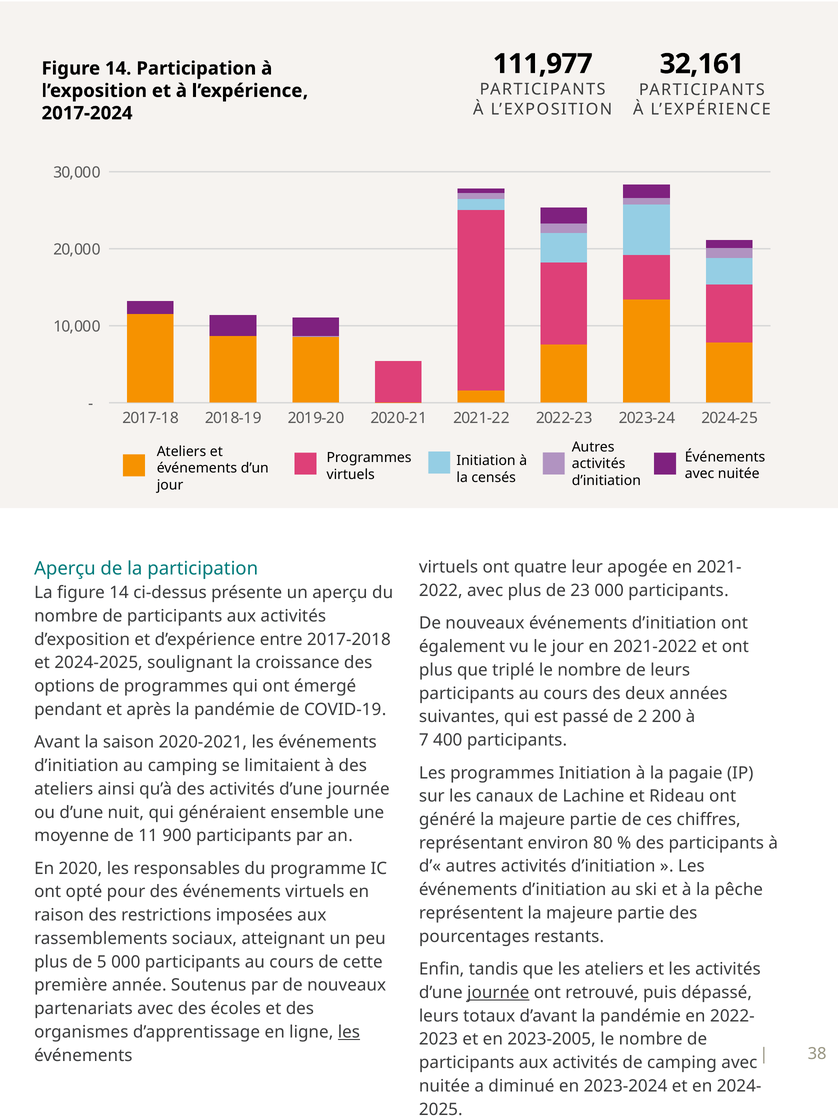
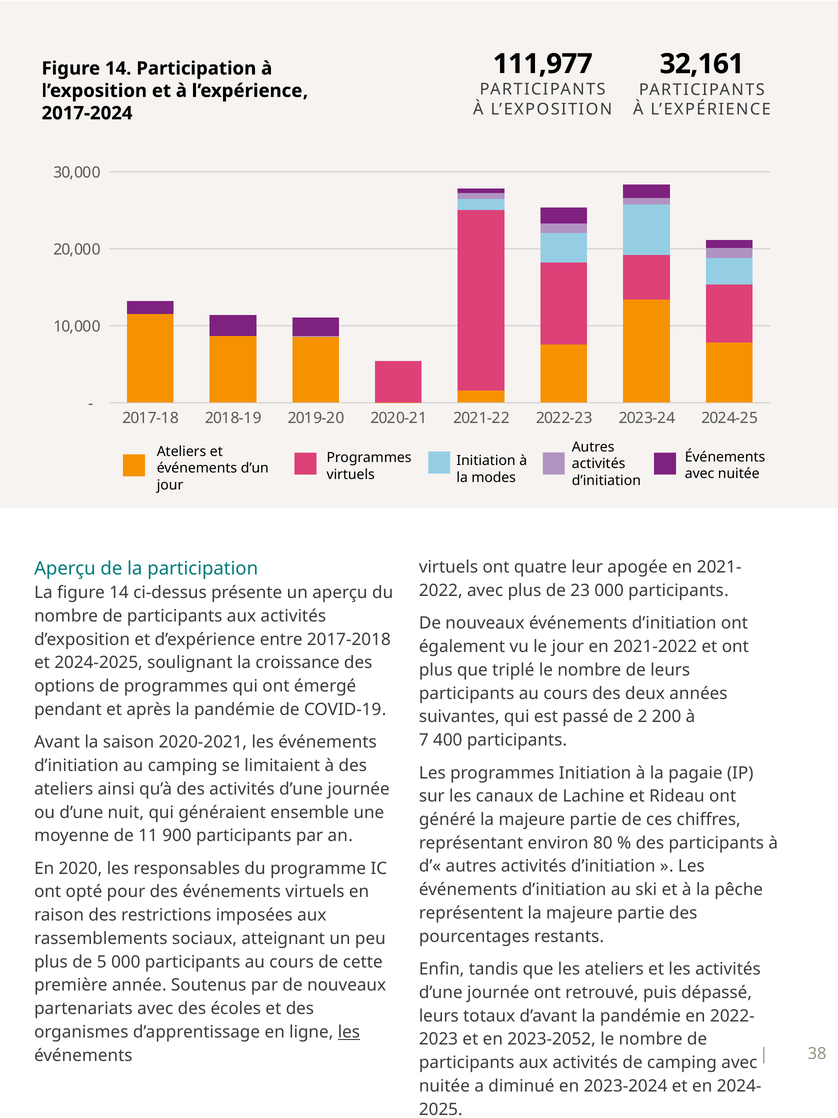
censés: censés -> modes (494, 477)
journée underline: present -> none (498, 992)
2023-2005: 2023-2005 -> 2023-2052 (552, 1039)
